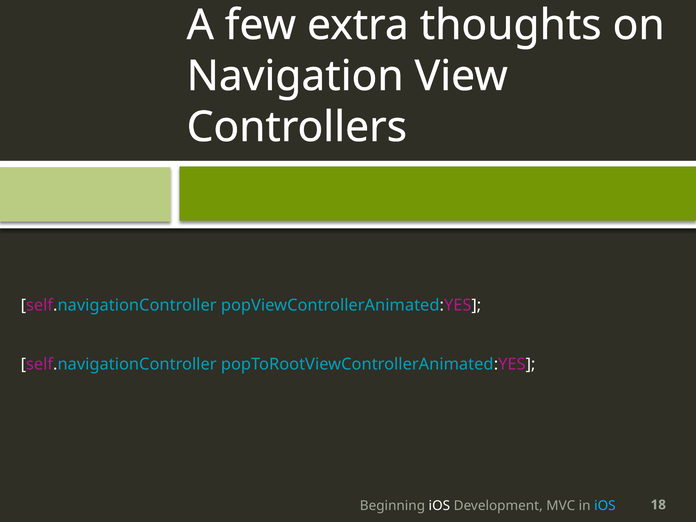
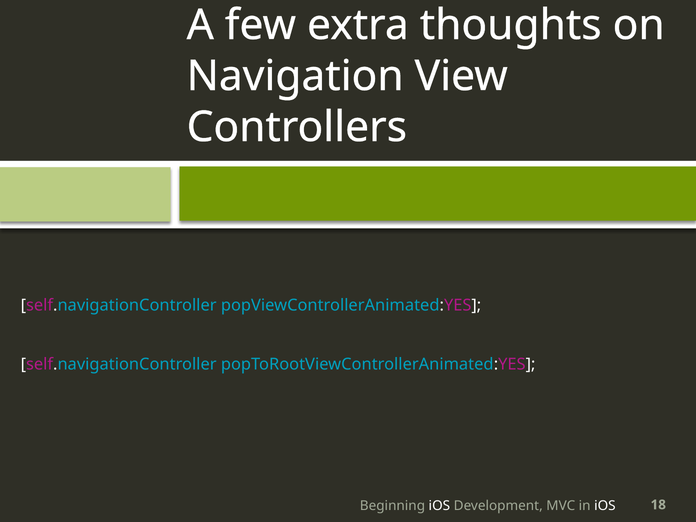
iOS colour: light blue -> white (605, 506)
